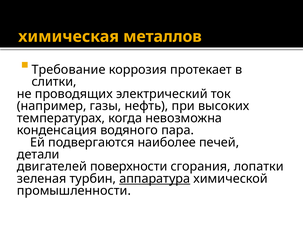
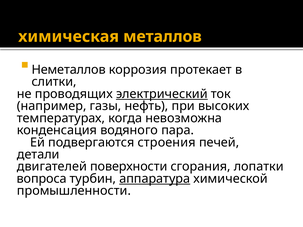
Требование: Требование -> Неметаллов (69, 70)
электрический underline: none -> present (162, 94)
наиболее: наиболее -> строения (167, 143)
зеленая: зеленая -> вопроса (42, 179)
